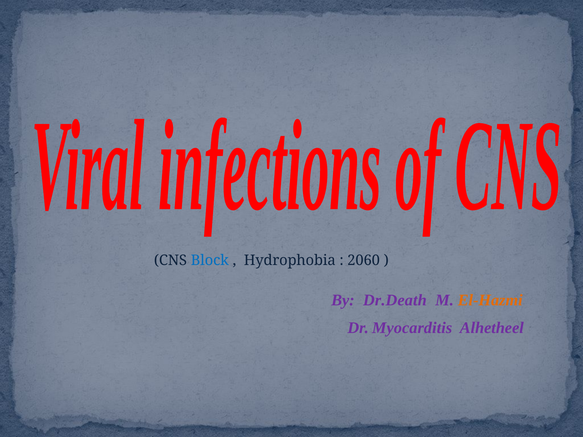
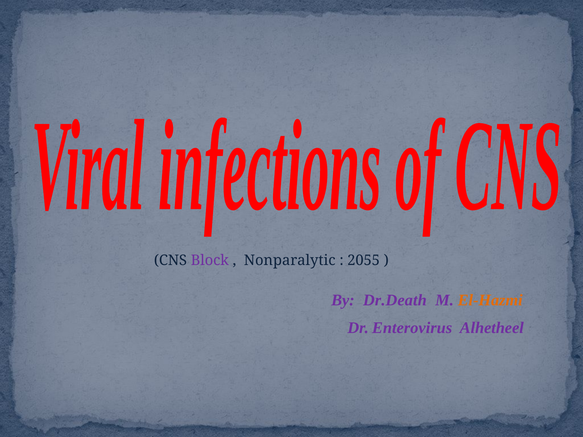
Block colour: blue -> purple (210, 260)
Hydrophobia: Hydrophobia -> Nonparalytic (290, 260)
2060: 2060 -> 2055 (364, 260)
Myocarditis: Myocarditis -> Enterovirus (412, 328)
